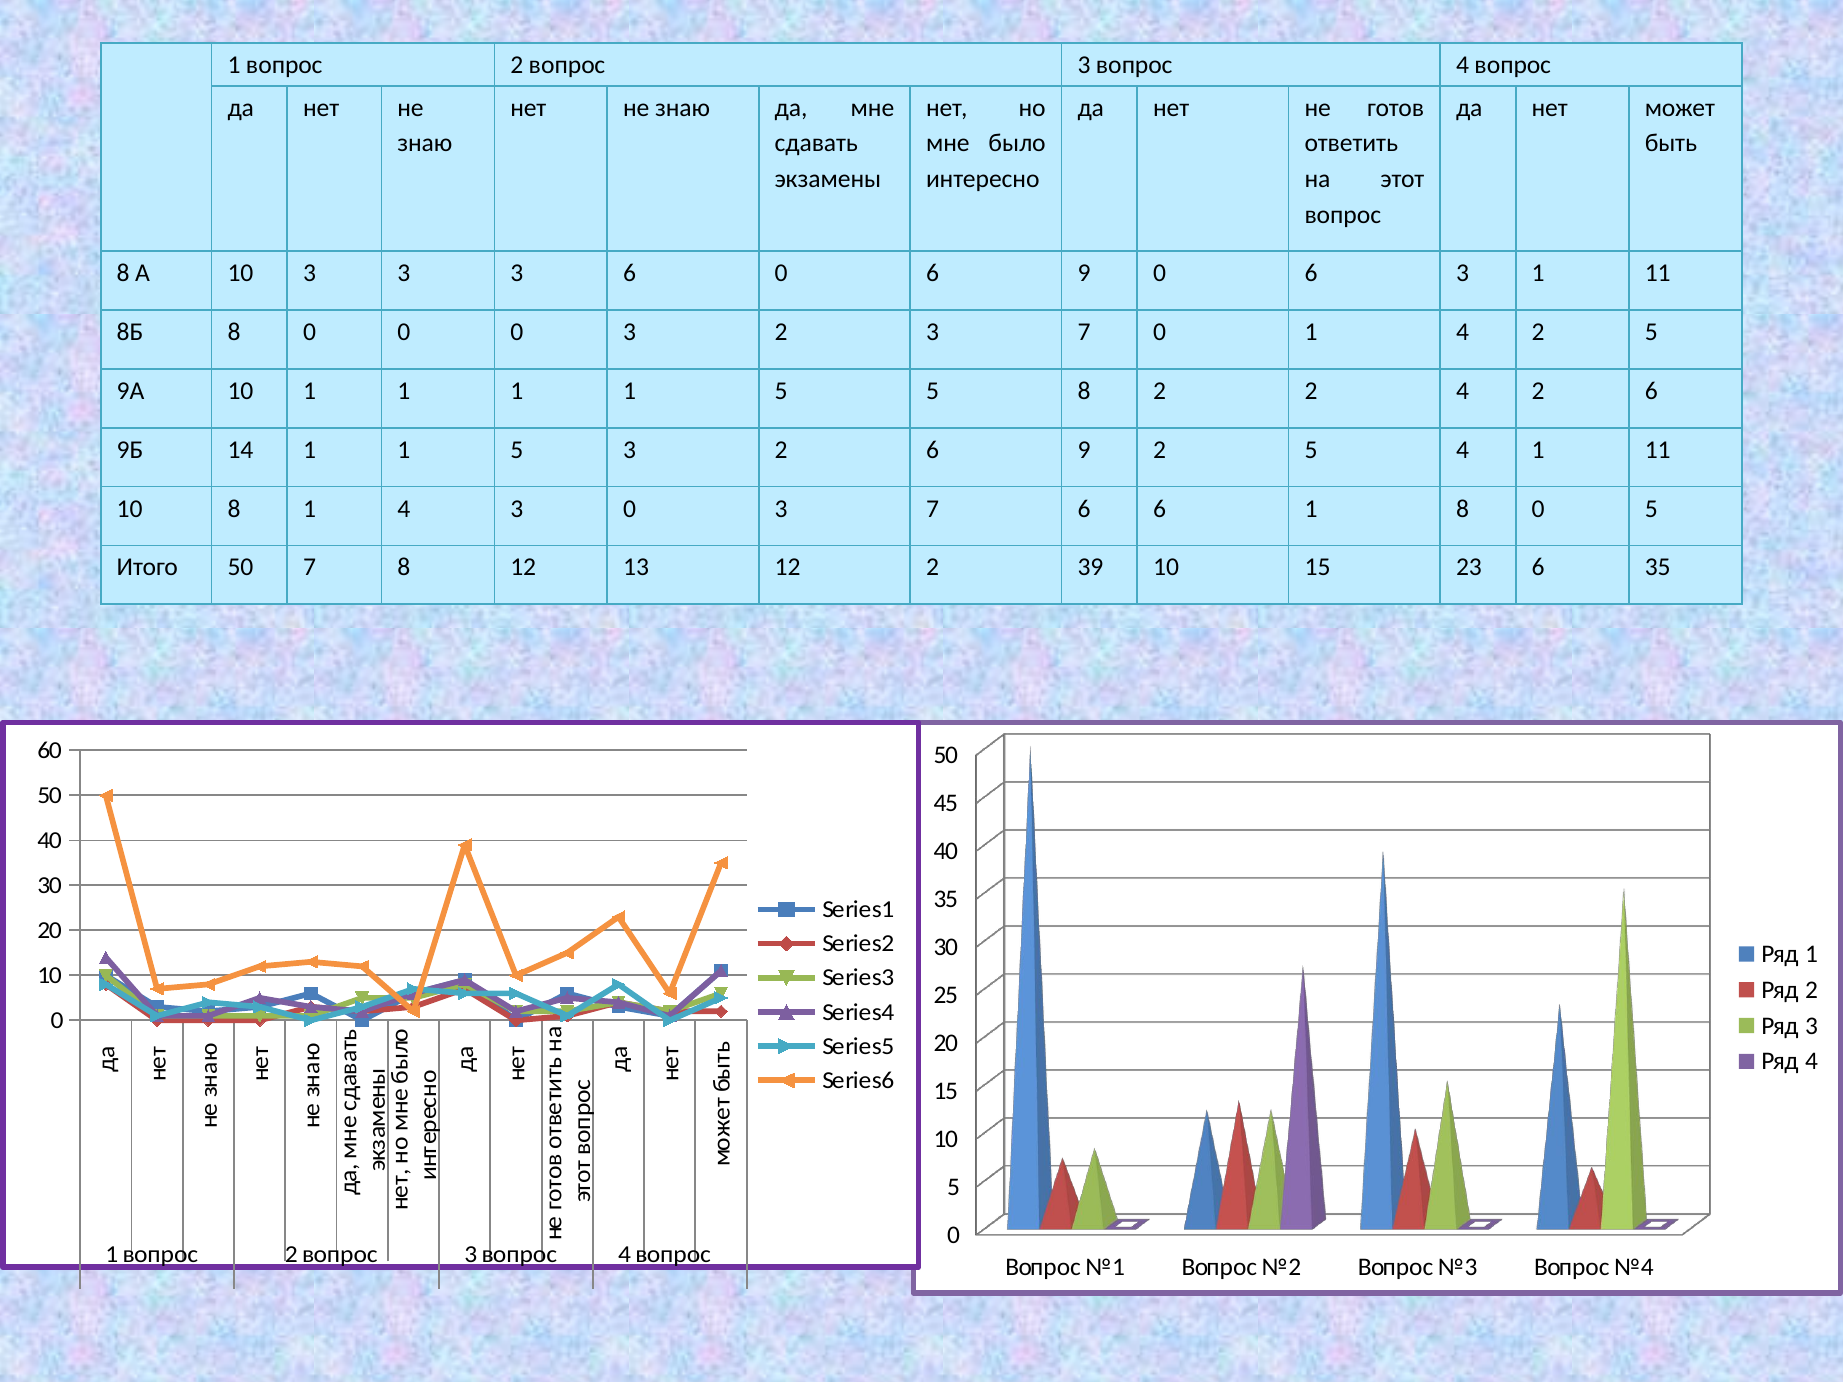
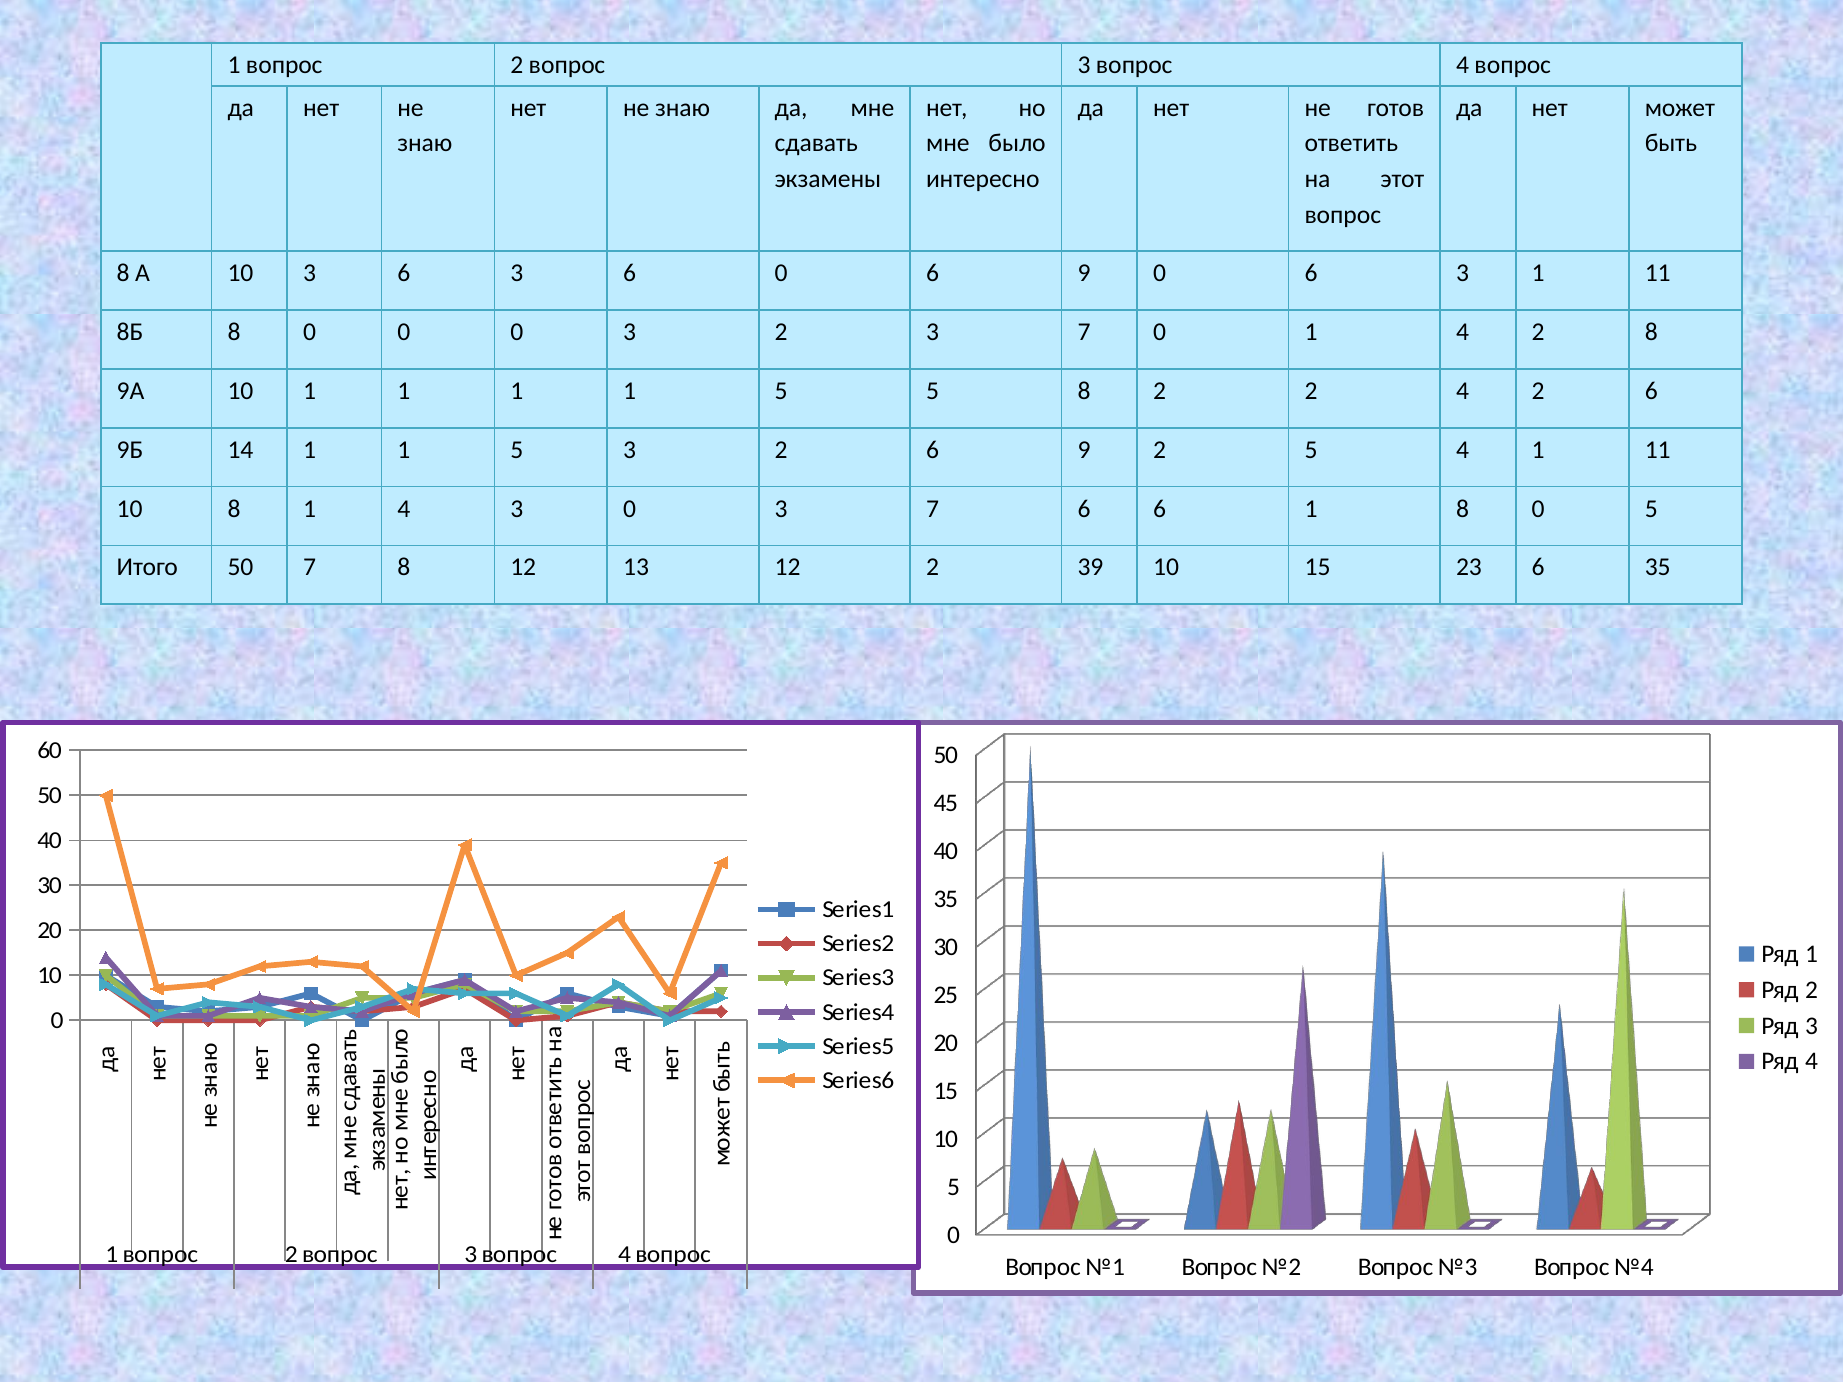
10 3 3: 3 -> 6 (404, 273)
4 2 5: 5 -> 8 (1651, 332)
